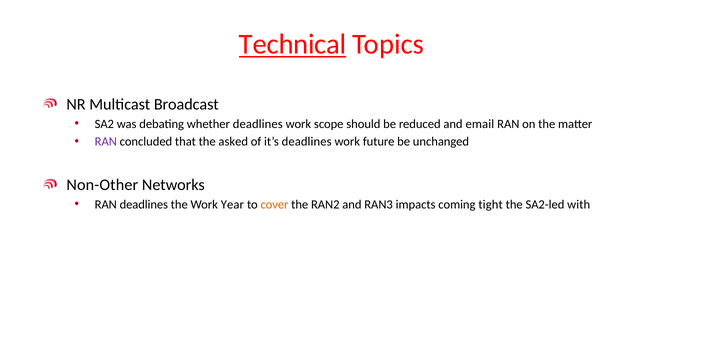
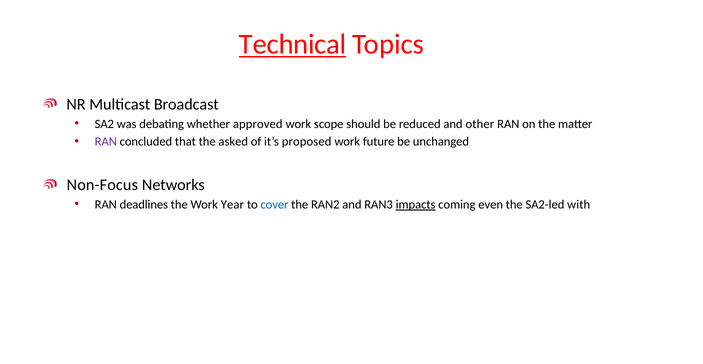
whether deadlines: deadlines -> approved (258, 124)
email: email -> other (480, 124)
it’s deadlines: deadlines -> proposed (307, 141)
Non-Other: Non-Other -> Non-Focus (102, 185)
cover colour: orange -> blue (274, 204)
impacts underline: none -> present (416, 204)
tight: tight -> even (491, 204)
